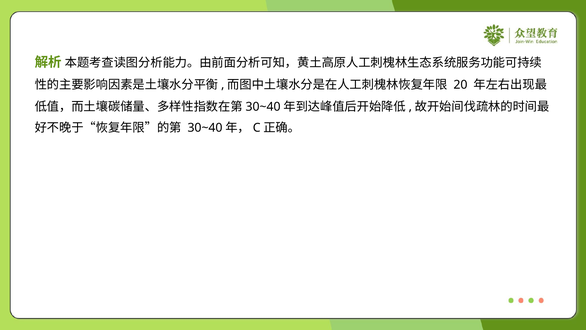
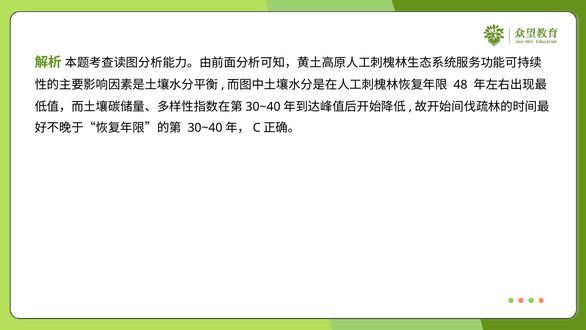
20: 20 -> 48 (460, 85)
